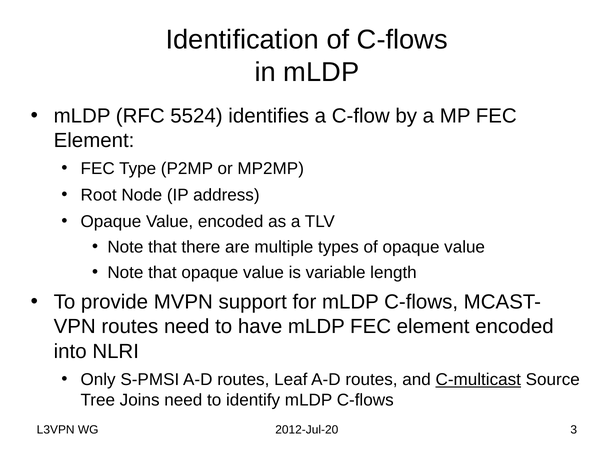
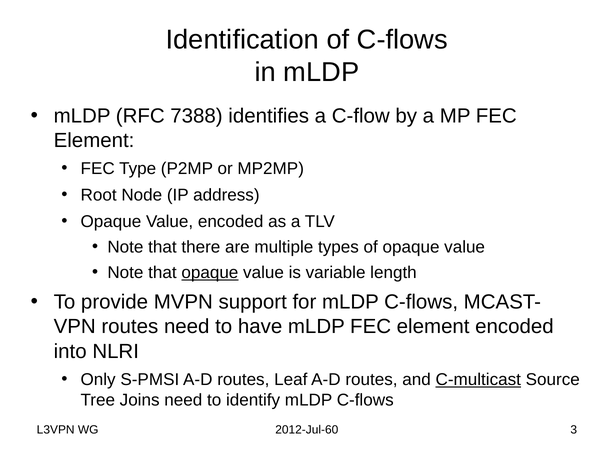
5524: 5524 -> 7388 (197, 116)
opaque underline: none -> present (210, 273)
2012-Jul-20: 2012-Jul-20 -> 2012-Jul-60 (307, 431)
